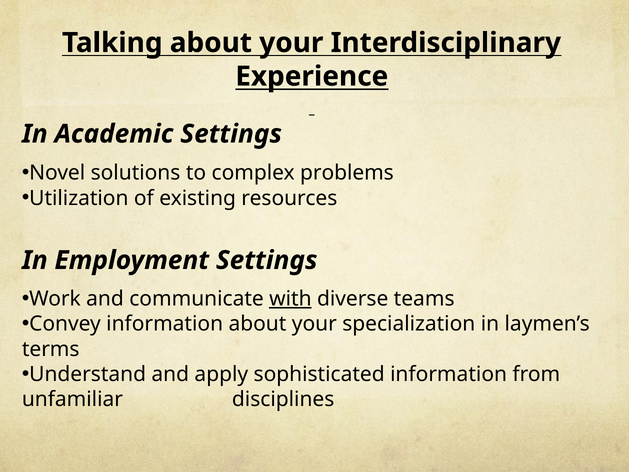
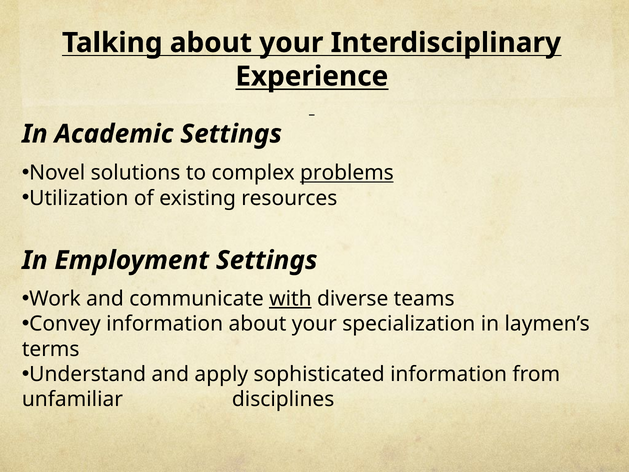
problems underline: none -> present (347, 173)
